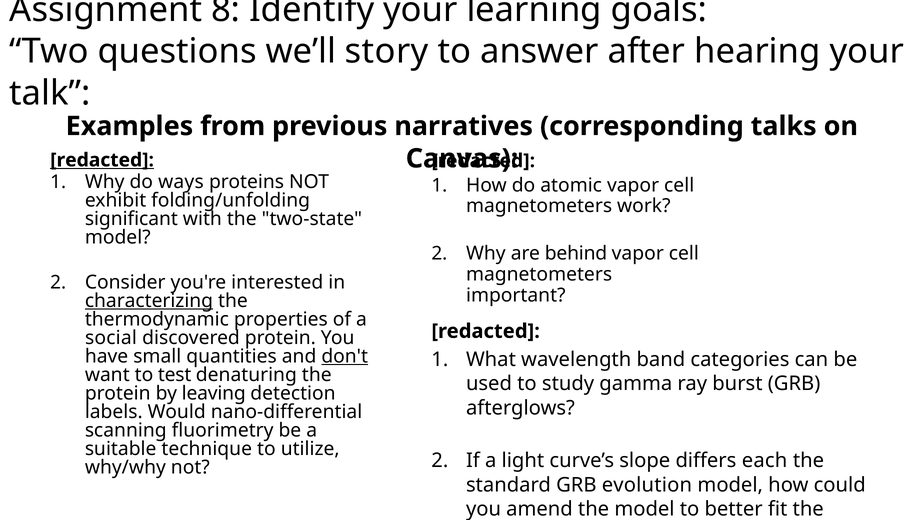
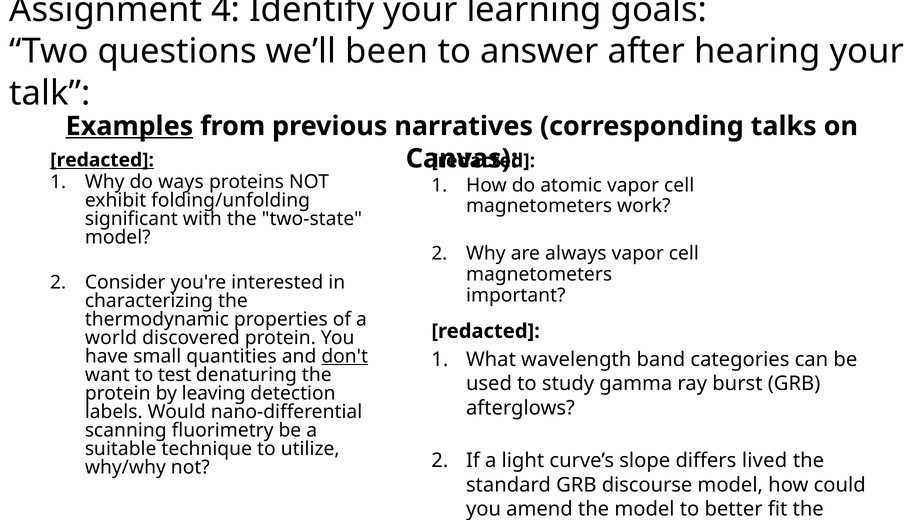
8: 8 -> 4 (226, 10)
story: story -> been (387, 52)
Examples underline: none -> present (129, 126)
behind: behind -> always (576, 253)
characterizing underline: present -> none (149, 301)
social: social -> world (111, 338)
each: each -> lived (765, 460)
evolution: evolution -> discourse (647, 485)
